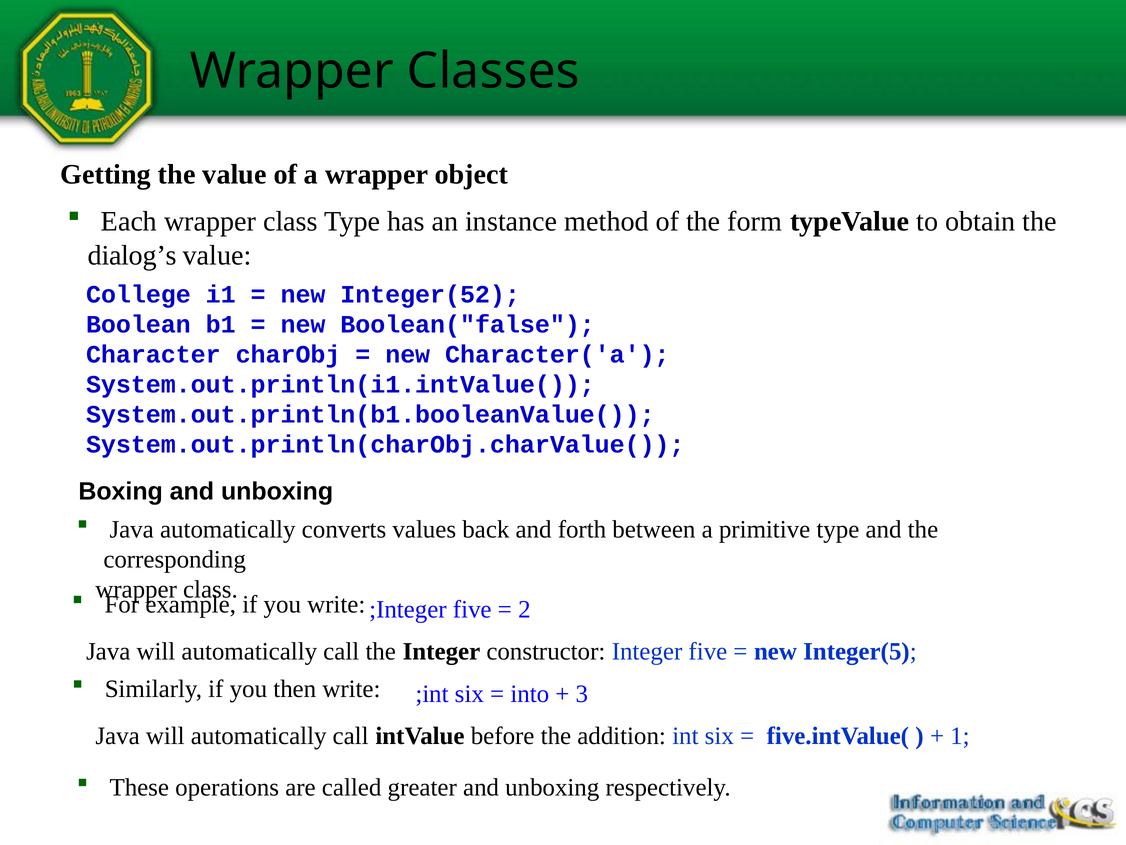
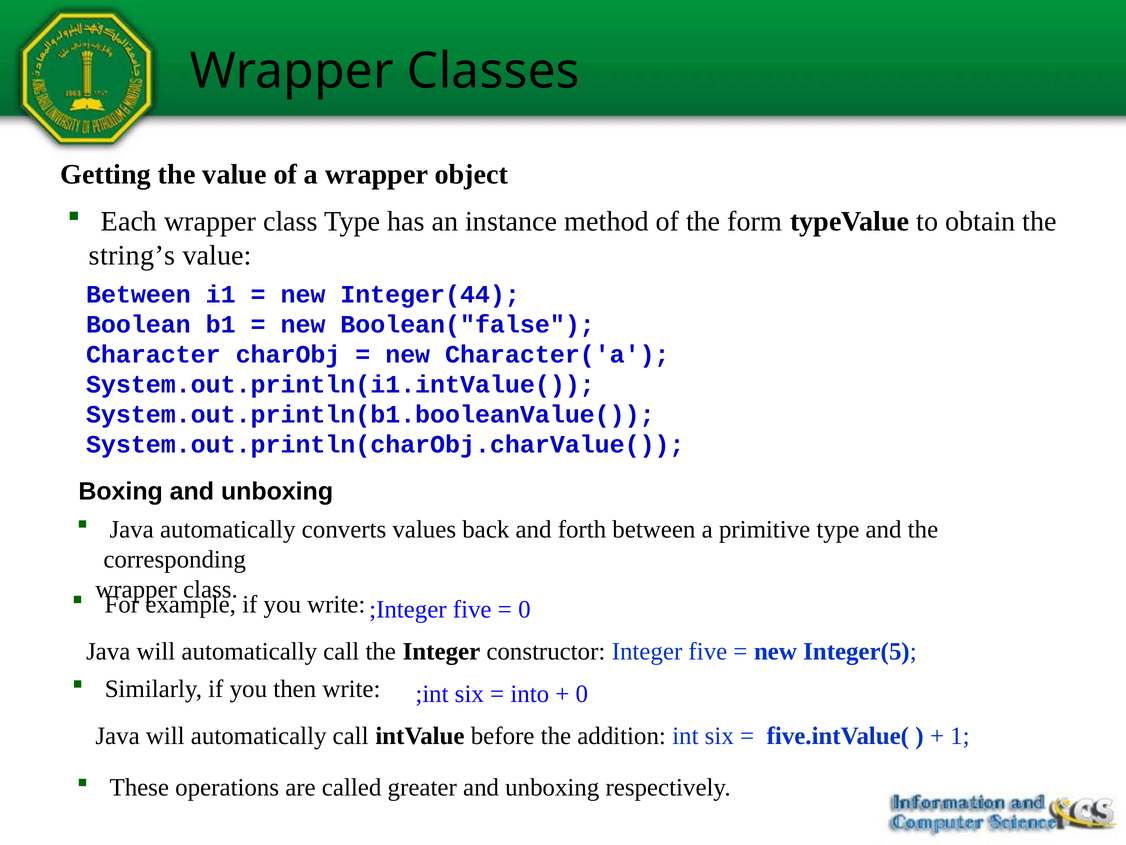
dialog’s: dialog’s -> string’s (132, 255)
College: College -> Between (138, 294)
Integer(52: Integer(52 -> Integer(44 (430, 294)
2: 2 -> 0 (524, 609)
3: 3 -> 0 (582, 694)
